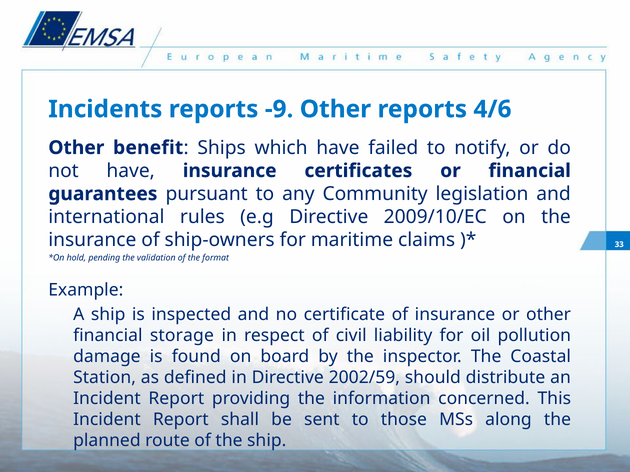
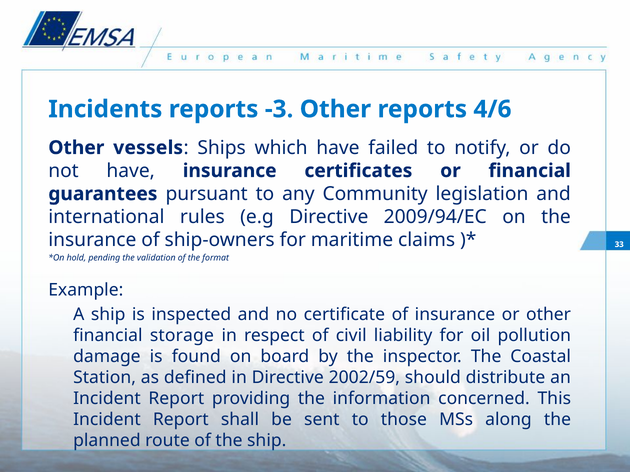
-9: -9 -> -3 (279, 109)
benefit: benefit -> vessels (148, 148)
2009/10/EC: 2009/10/EC -> 2009/94/EC (435, 217)
